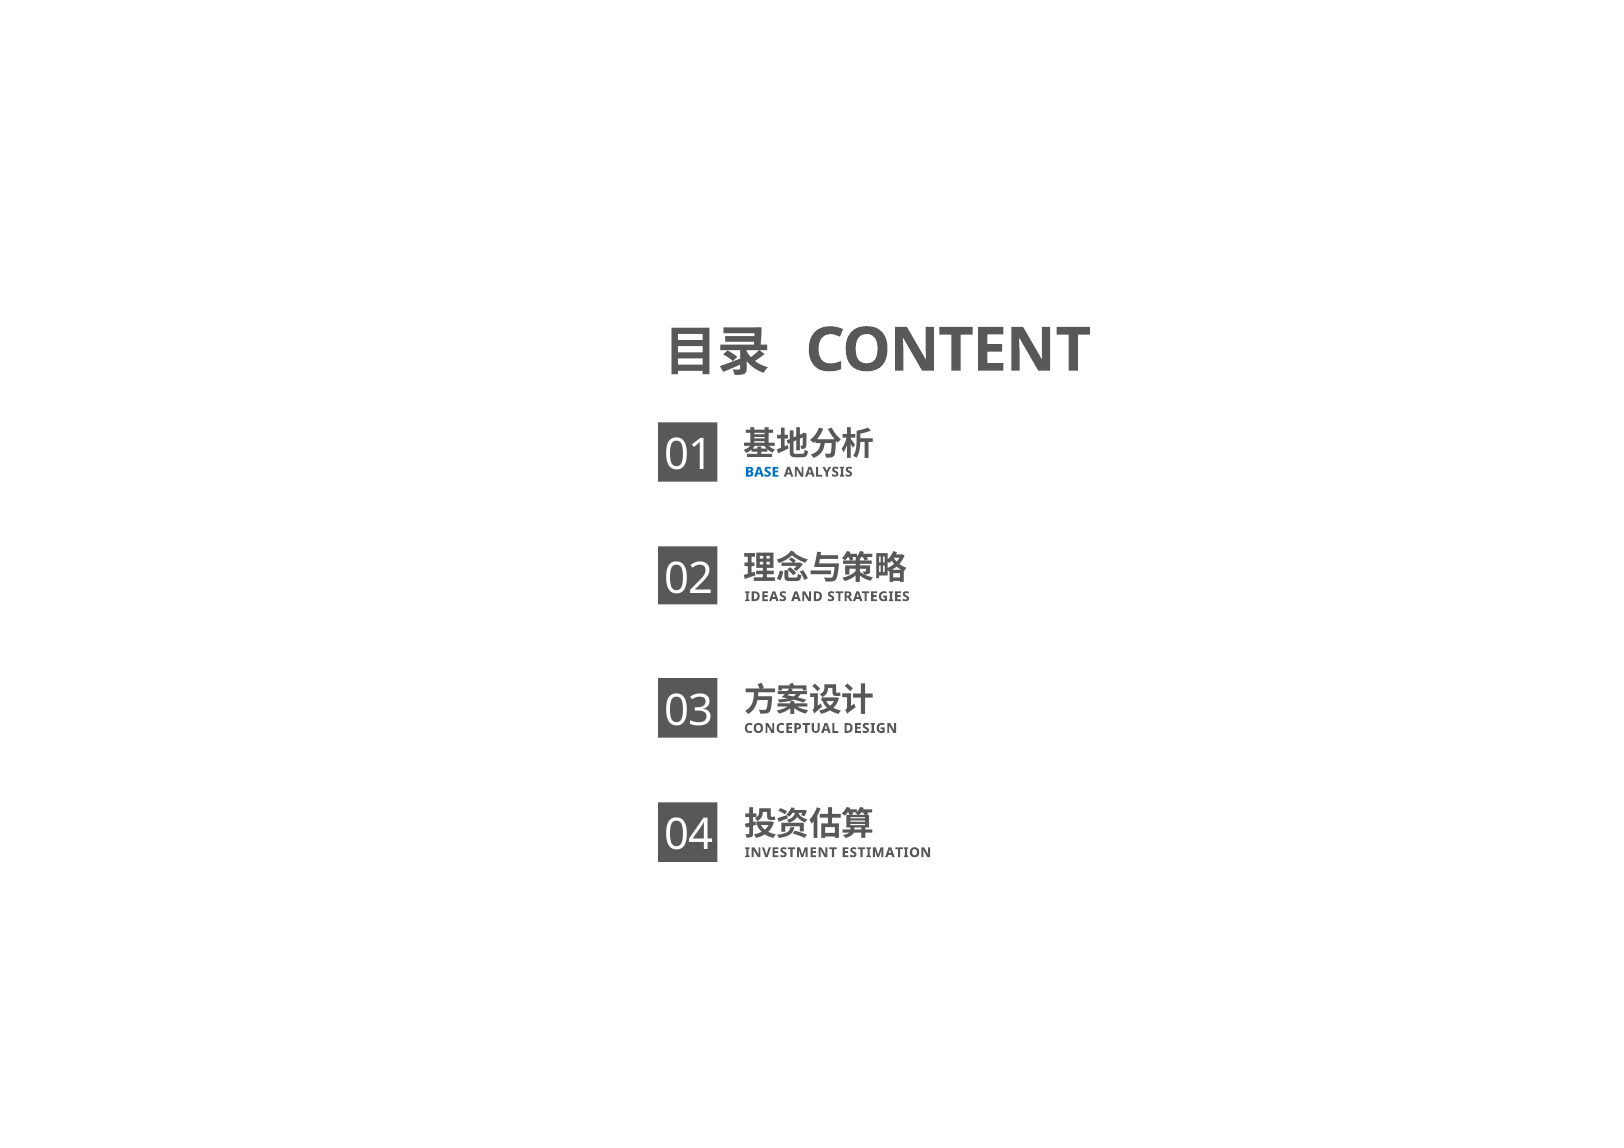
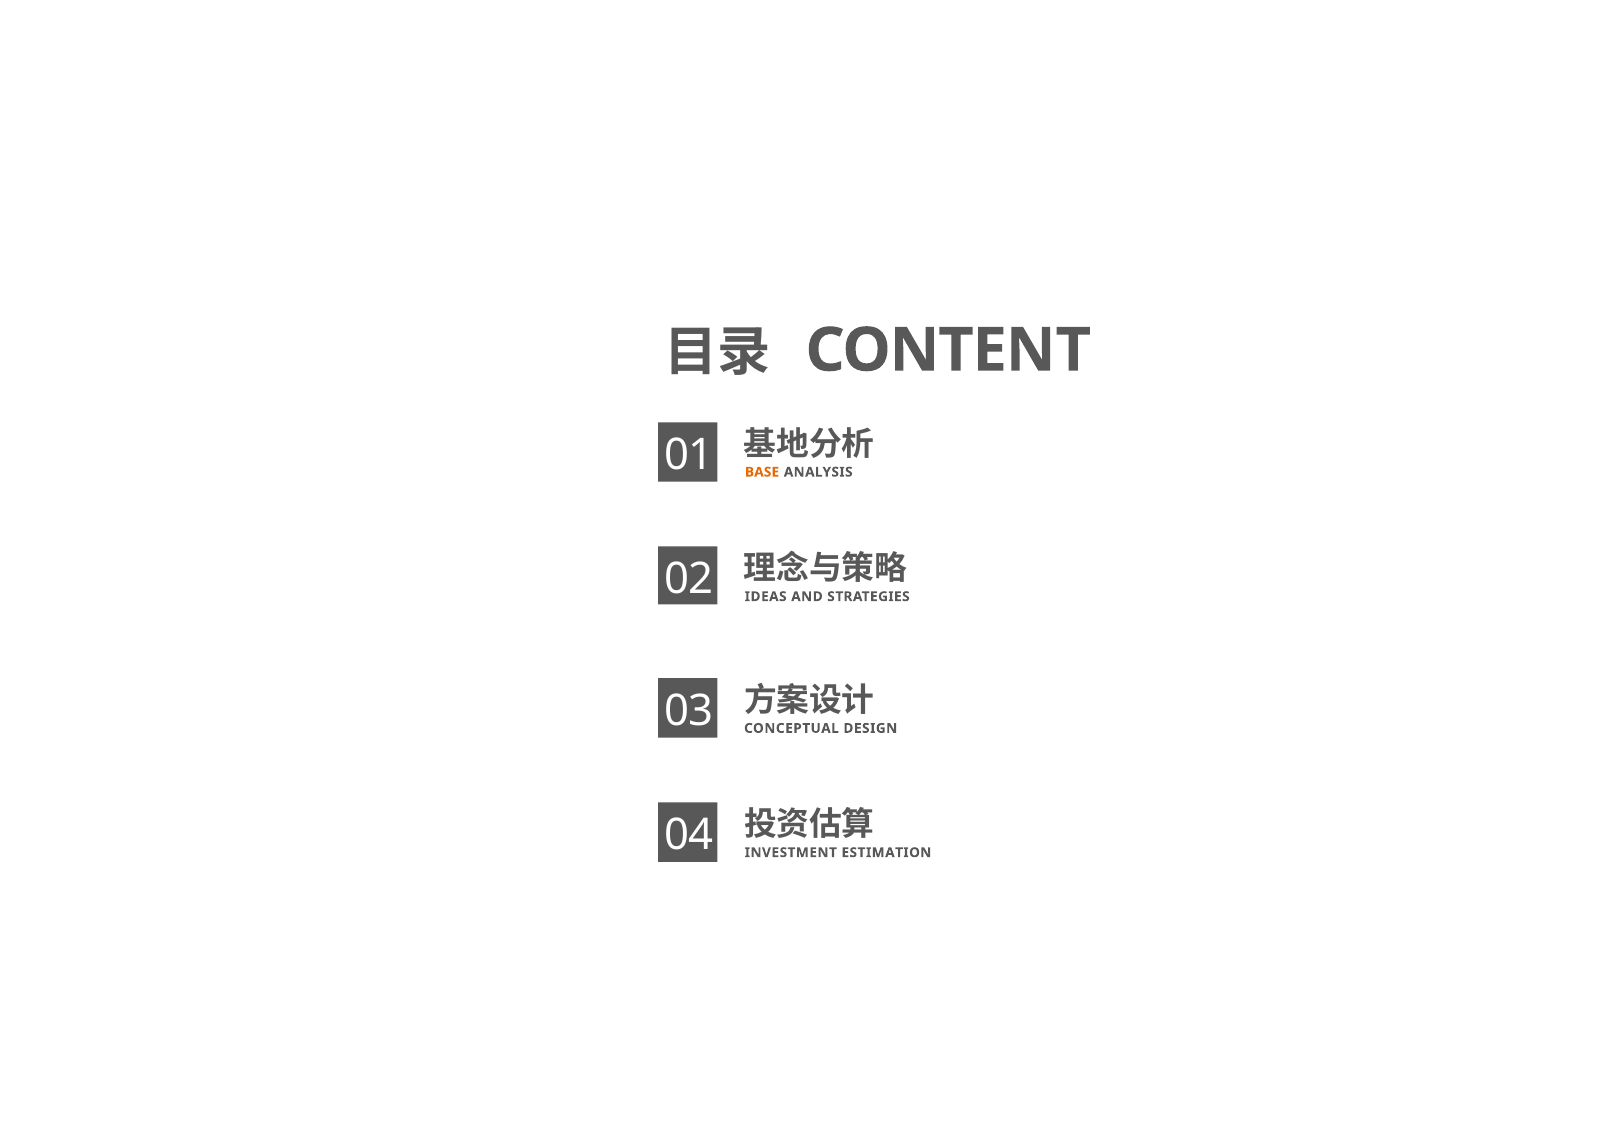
BASE colour: blue -> orange (762, 472)
